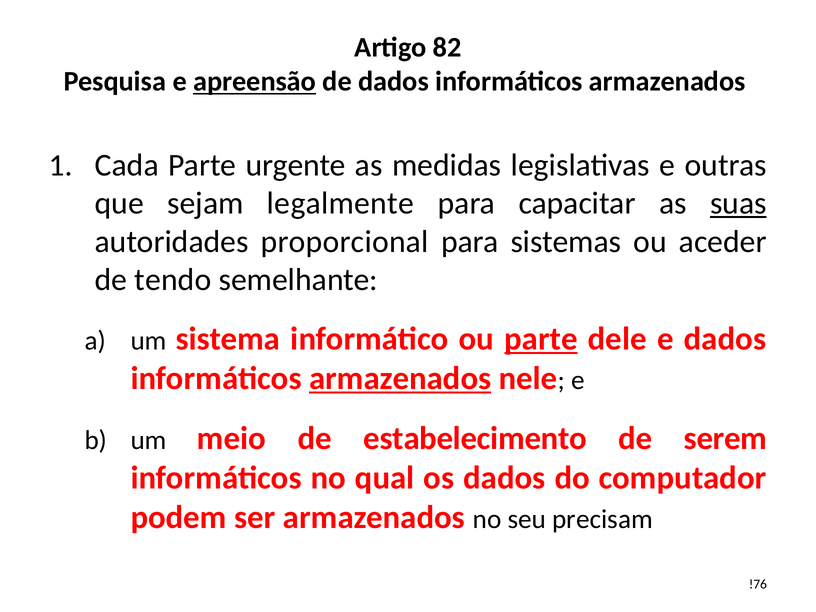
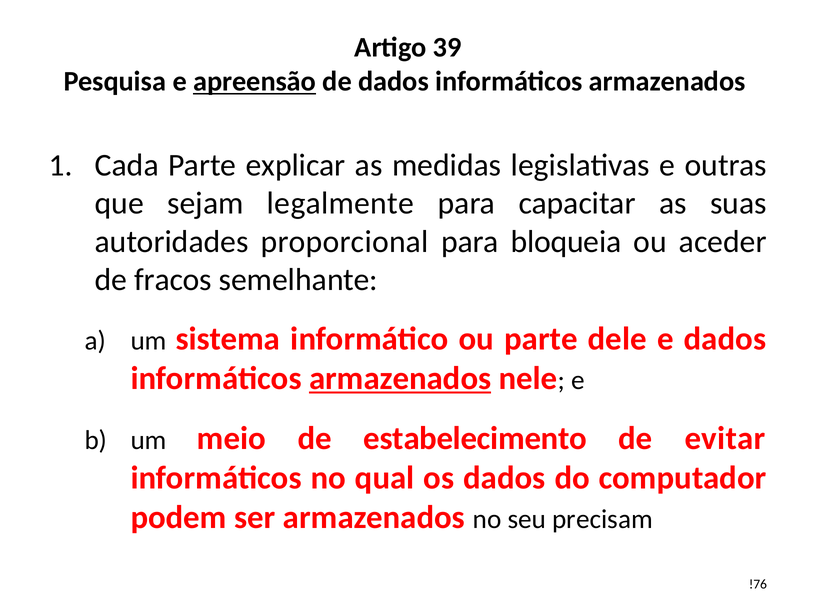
82: 82 -> 39 (447, 48)
urgente: urgente -> explicar (296, 165)
suas underline: present -> none (738, 204)
sistemas: sistemas -> bloqueia (566, 242)
tendo: tendo -> fracos (173, 280)
parte underline: present -> none (541, 339)
serem: serem -> evitar (725, 438)
